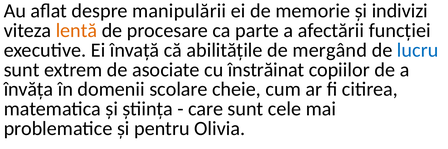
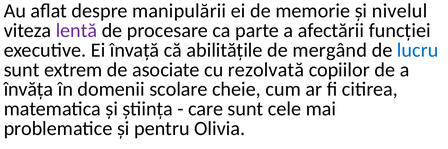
indivizi: indivizi -> nivelul (400, 11)
lentă colour: orange -> purple (76, 31)
înstrăinat: înstrăinat -> rezolvată (266, 70)
